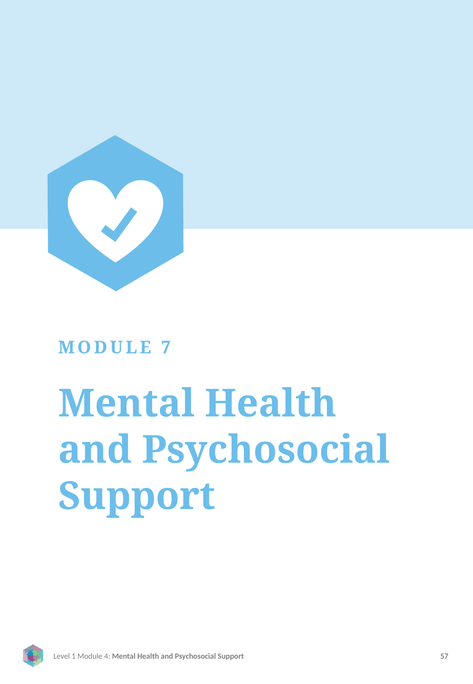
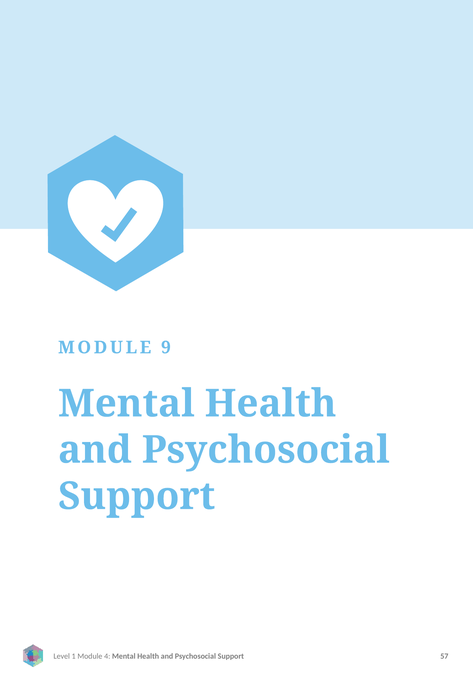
7: 7 -> 9 (166, 347)
